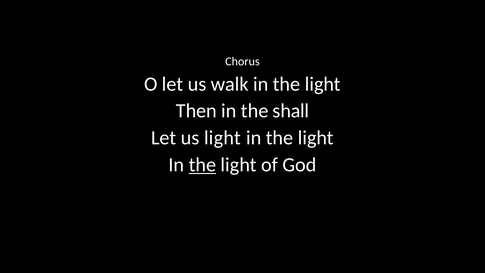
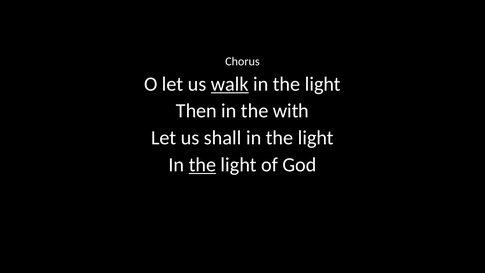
walk underline: none -> present (230, 84)
shall: shall -> with (291, 111)
us light: light -> shall (223, 138)
